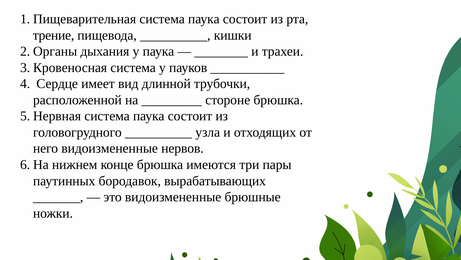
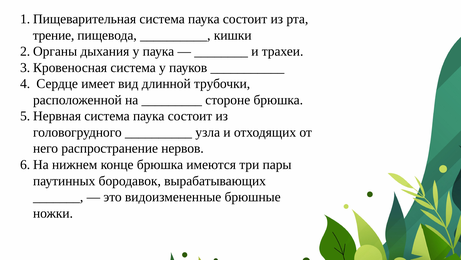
него видоизмененные: видоизмененные -> распространение (110, 148)
